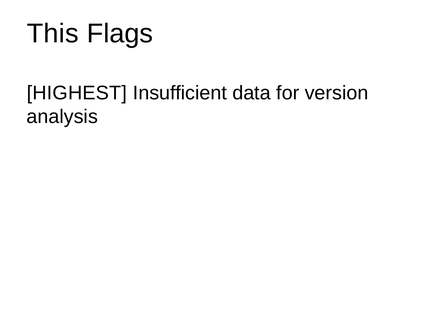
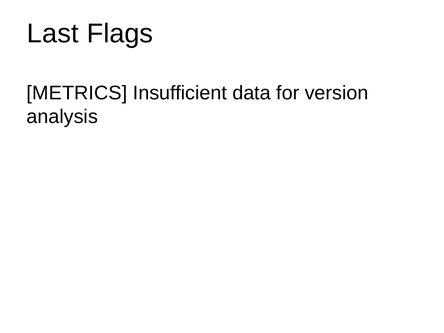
This: This -> Last (53, 34)
HIGHEST: HIGHEST -> METRICS (77, 93)
